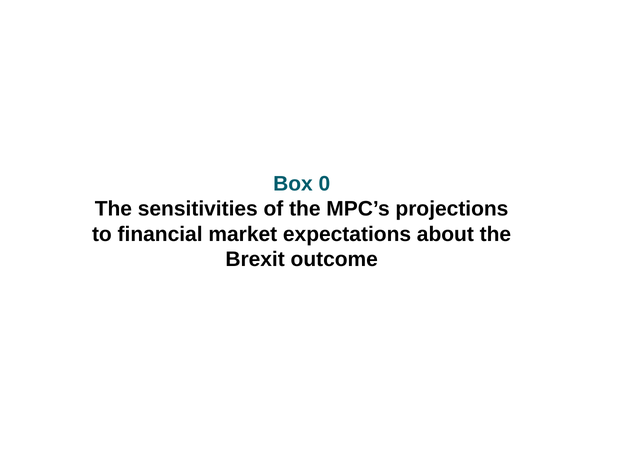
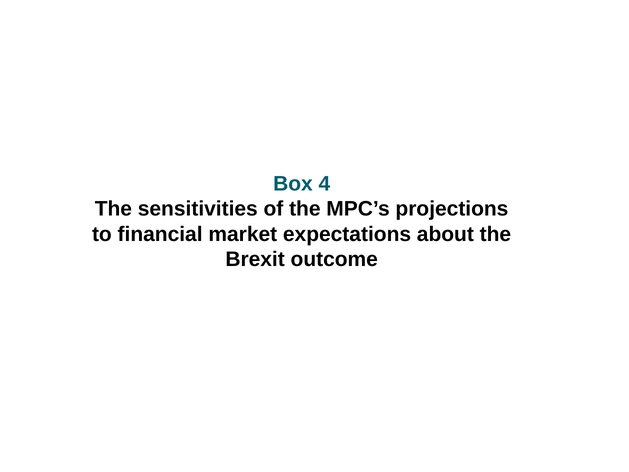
0: 0 -> 4 (324, 184)
